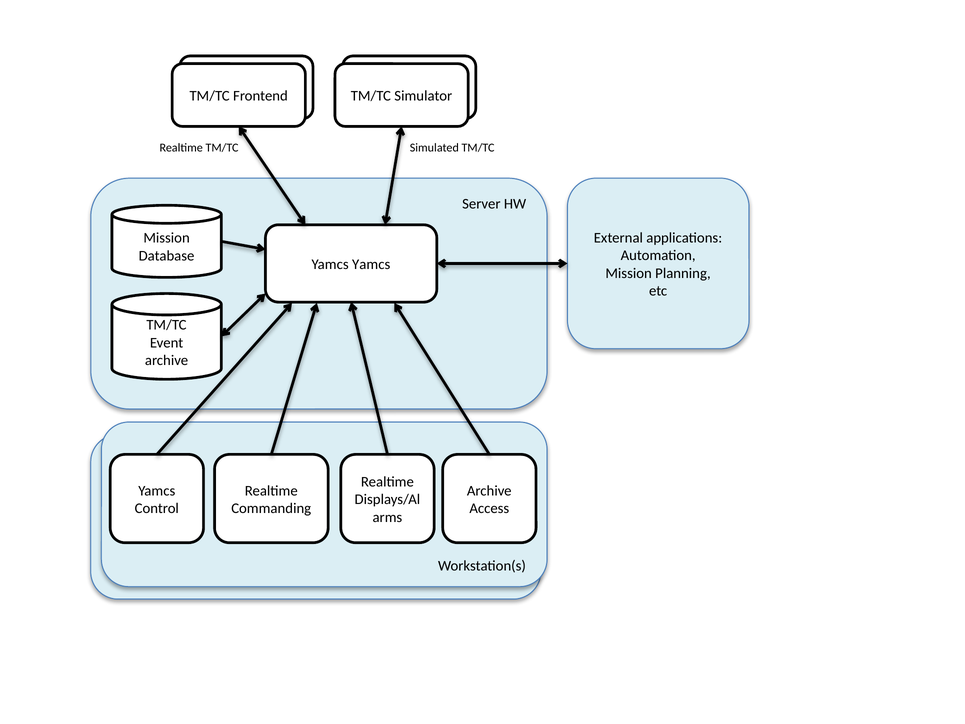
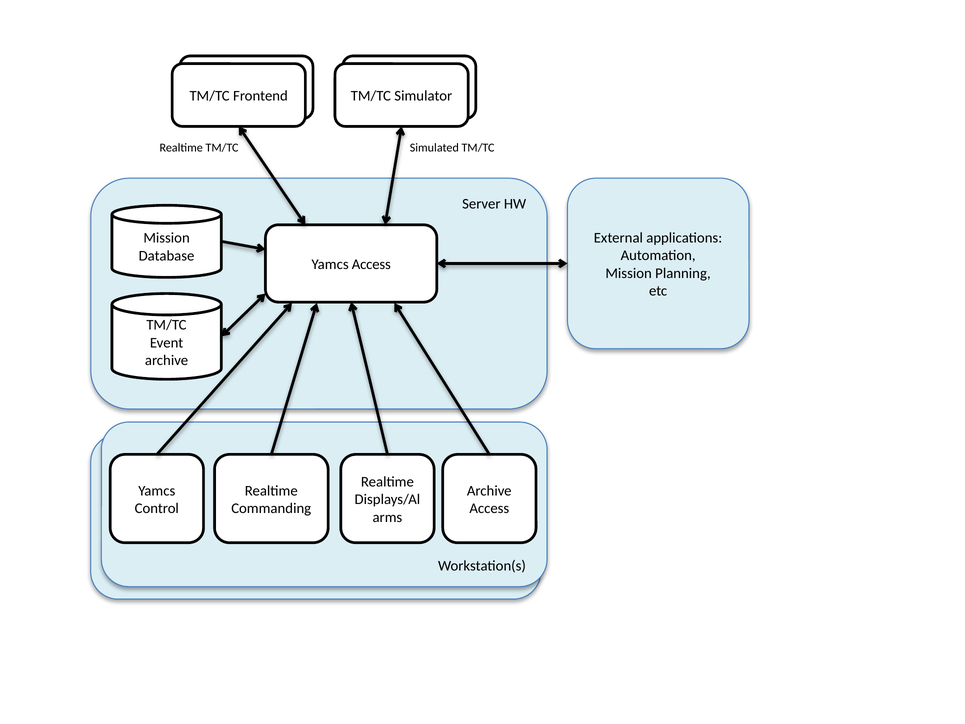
Yamcs Yamcs: Yamcs -> Access (371, 264)
